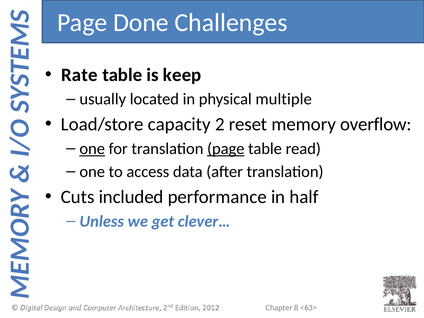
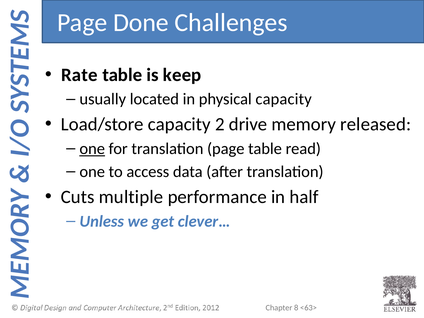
physical multiple: multiple -> capacity (284, 99)
reset: reset -> drive (248, 124)
overflow: overflow -> released (376, 124)
page underline: present -> none (226, 149)
included: included -> multiple (131, 197)
